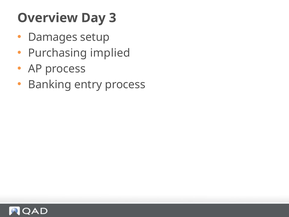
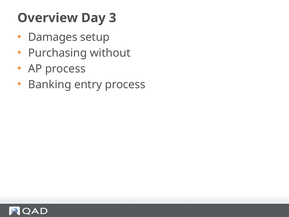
implied: implied -> without (110, 53)
